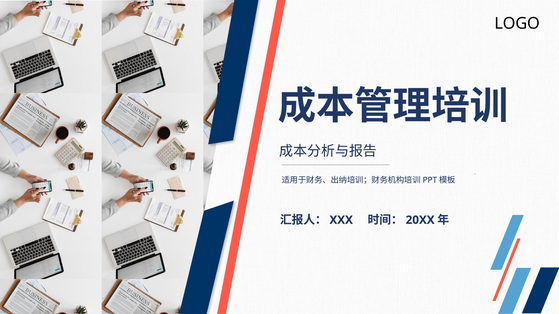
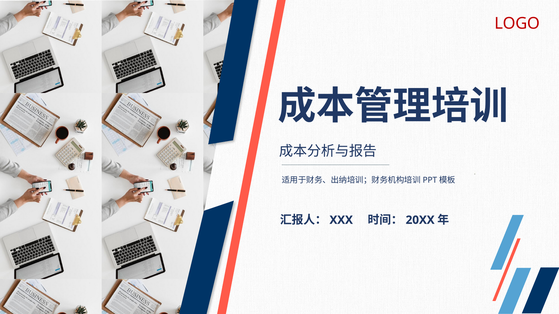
LOGO colour: black -> red (517, 24)
